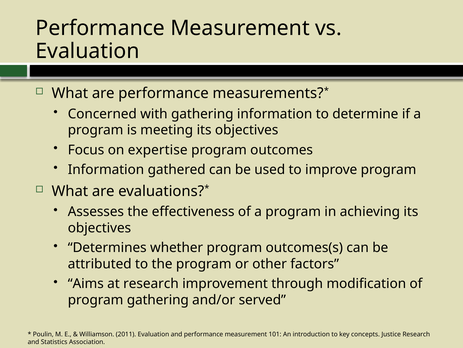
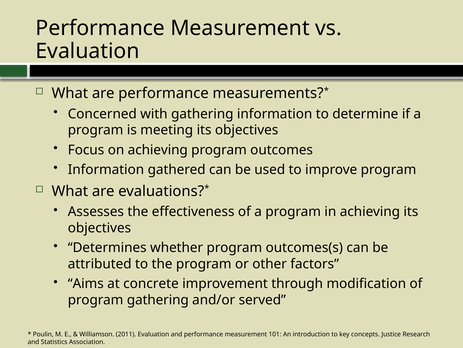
on expertise: expertise -> achieving (158, 150)
at research: research -> concrete (151, 283)
